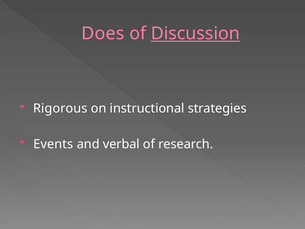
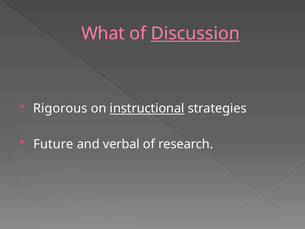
Does: Does -> What (103, 33)
instructional underline: none -> present (147, 108)
Events: Events -> Future (53, 144)
